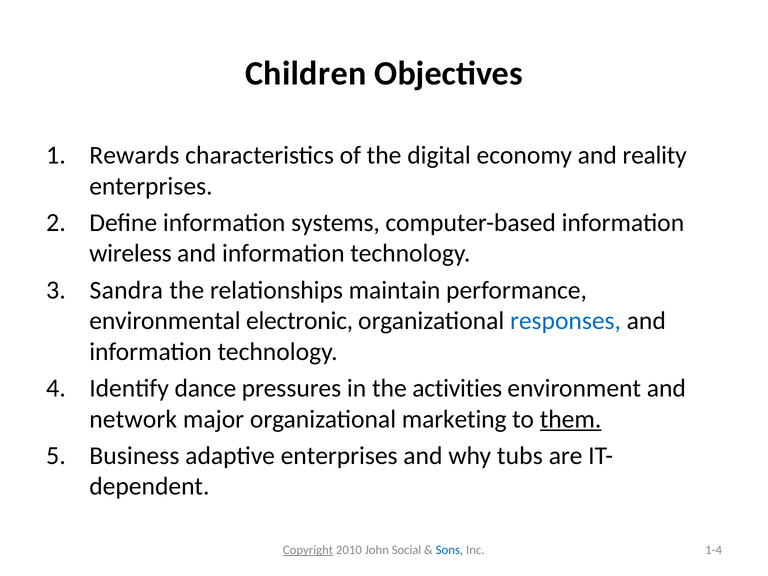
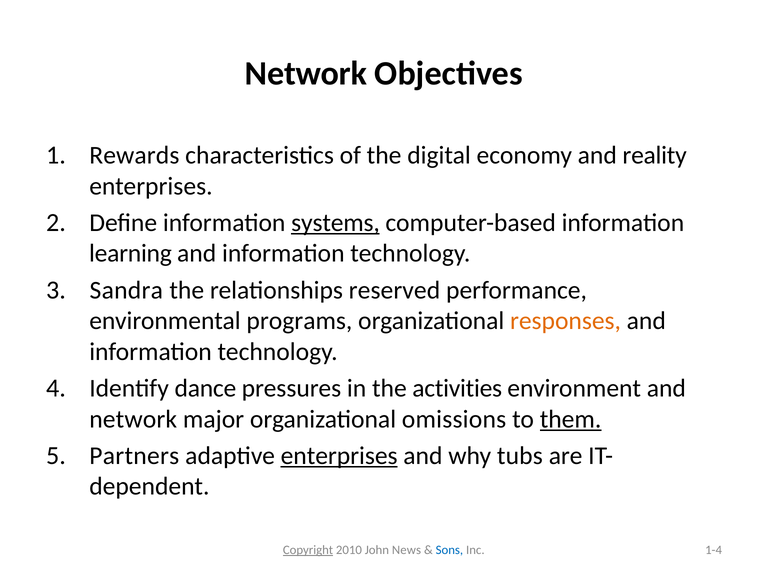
Children: Children -> Network (306, 73)
systems underline: none -> present (336, 223)
wireless: wireless -> learning (130, 254)
maintain: maintain -> reserved (394, 290)
electronic: electronic -> programs (299, 321)
responses colour: blue -> orange (565, 321)
marketing: marketing -> omissions (454, 419)
Business: Business -> Partners (134, 456)
enterprises underline: none -> present (339, 456)
Social: Social -> News (406, 550)
